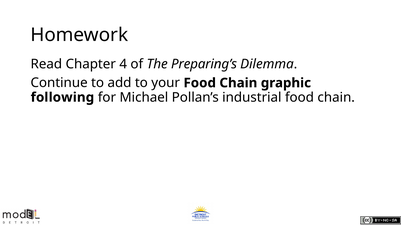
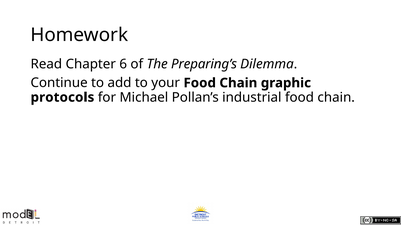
4: 4 -> 6 (123, 64)
following: following -> protocols (62, 98)
